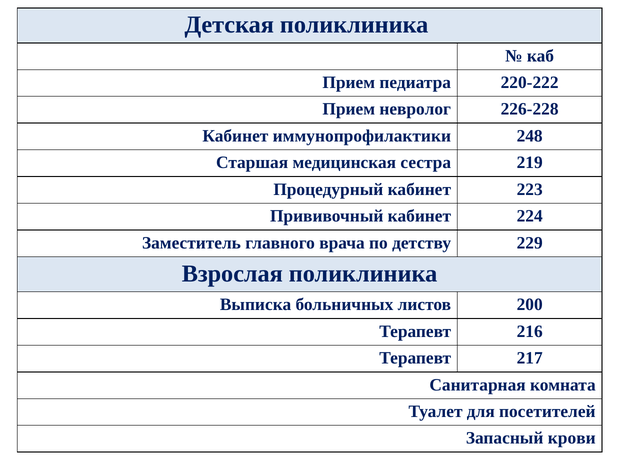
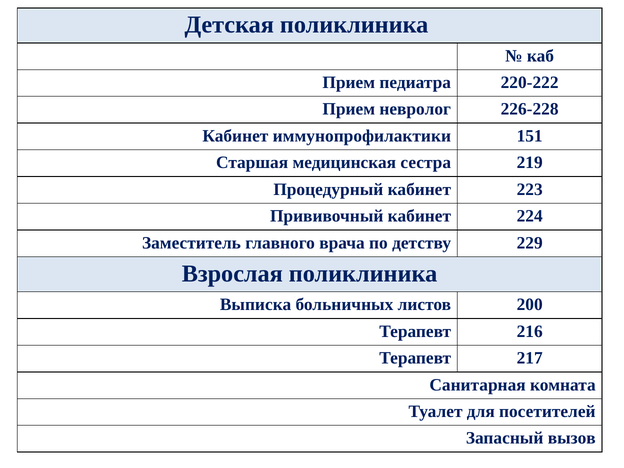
248: 248 -> 151 (530, 136)
крови: крови -> вызов (572, 438)
